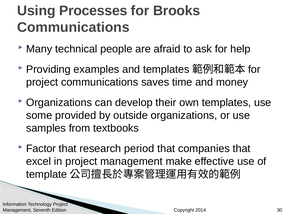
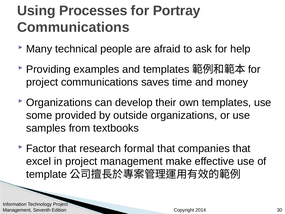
Brooks: Brooks -> Portray (177, 11)
period: period -> formal (139, 148)
